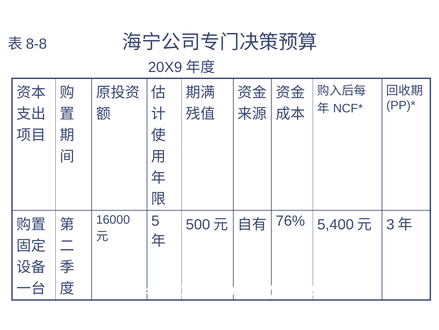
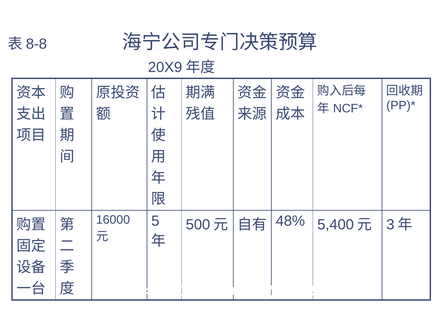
76%: 76% -> 48% (290, 221)
